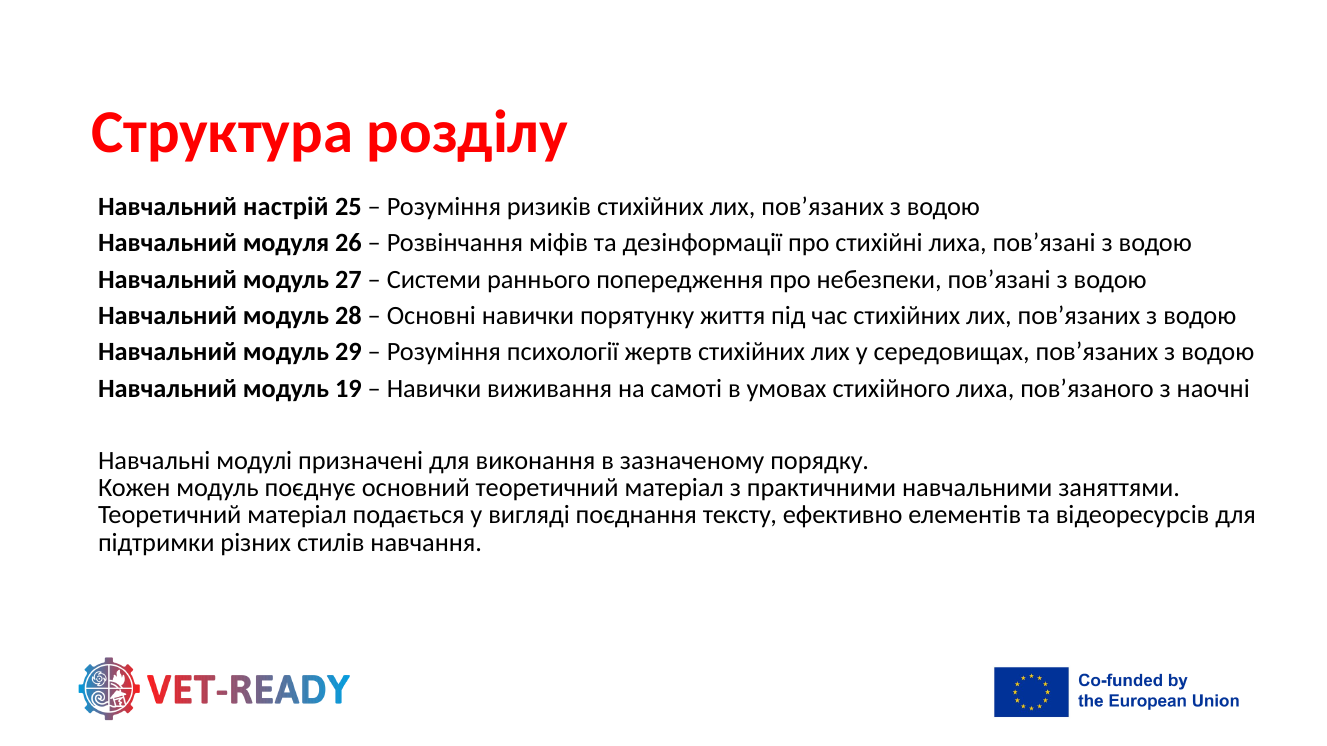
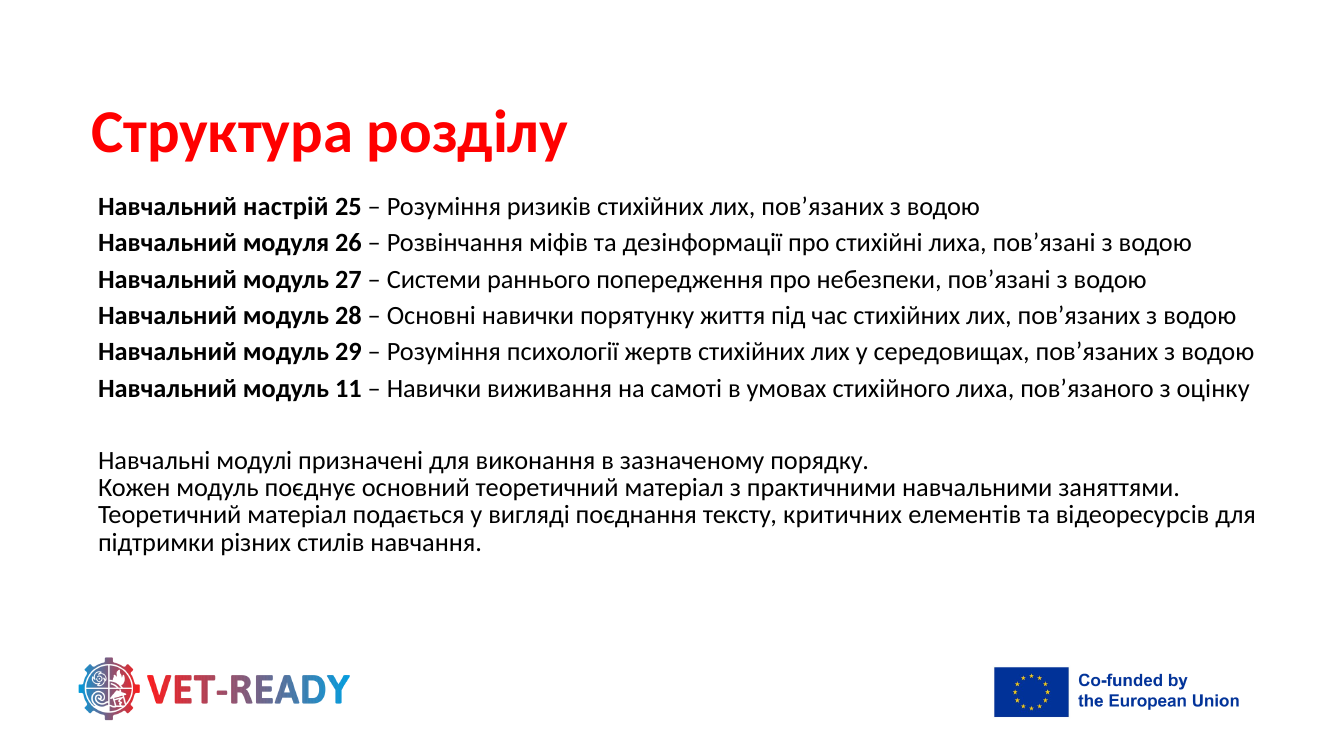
19: 19 -> 11 (348, 389)
наочні: наочні -> оцінку (1213, 389)
ефективно: ефективно -> критичних (843, 516)
